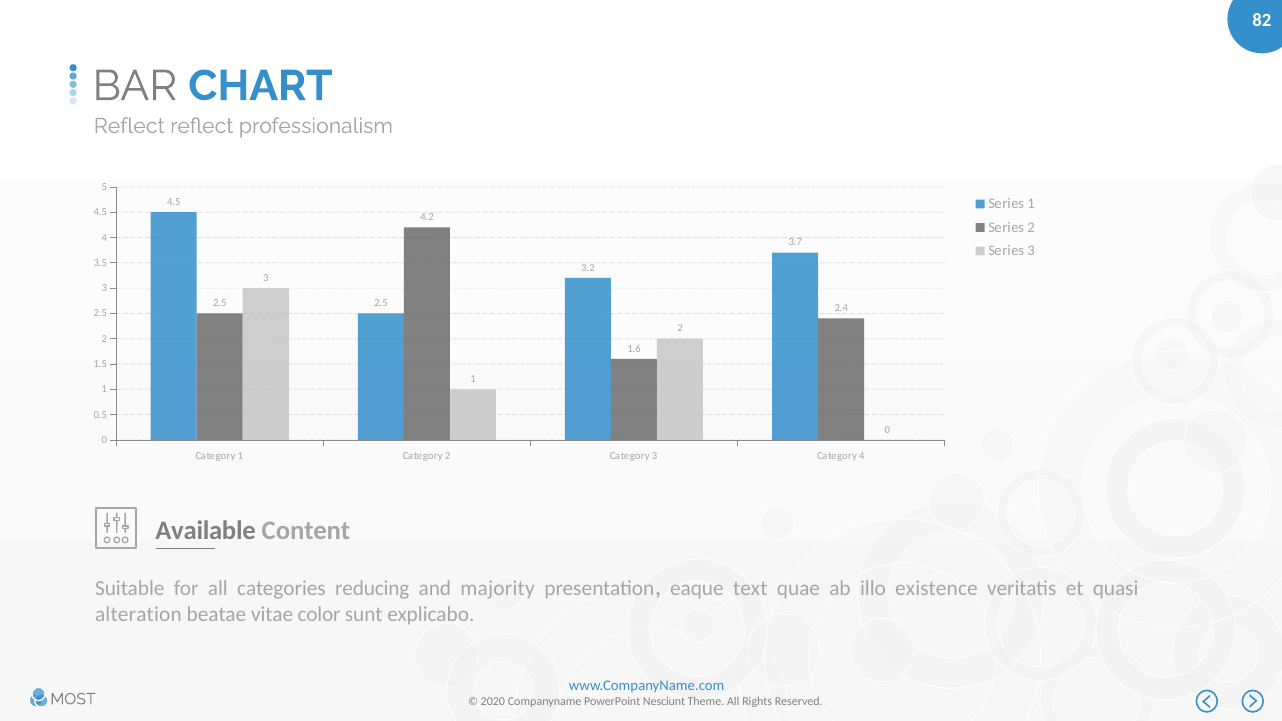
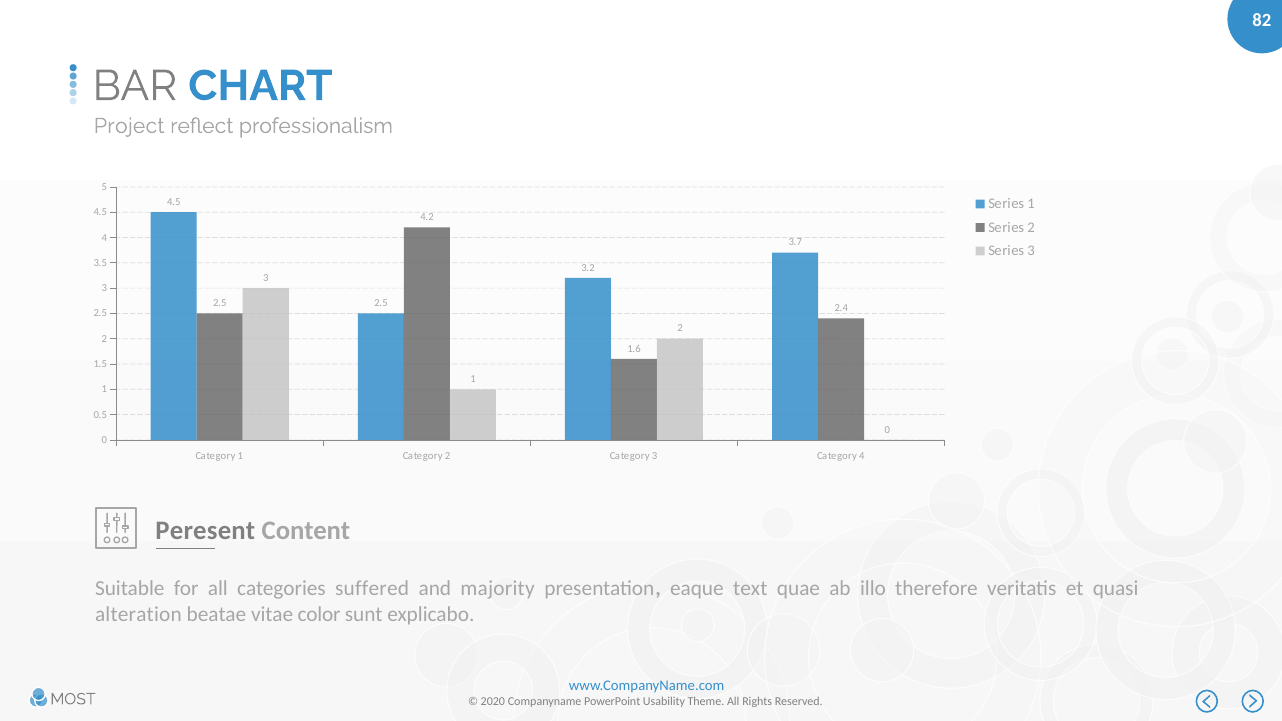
Reflect: Reflect -> Project (129, 126)
Available: Available -> Peresent (205, 531)
reducing: reducing -> suffered (372, 589)
existence: existence -> therefore (937, 589)
Nesciunt: Nesciunt -> Usability (664, 702)
